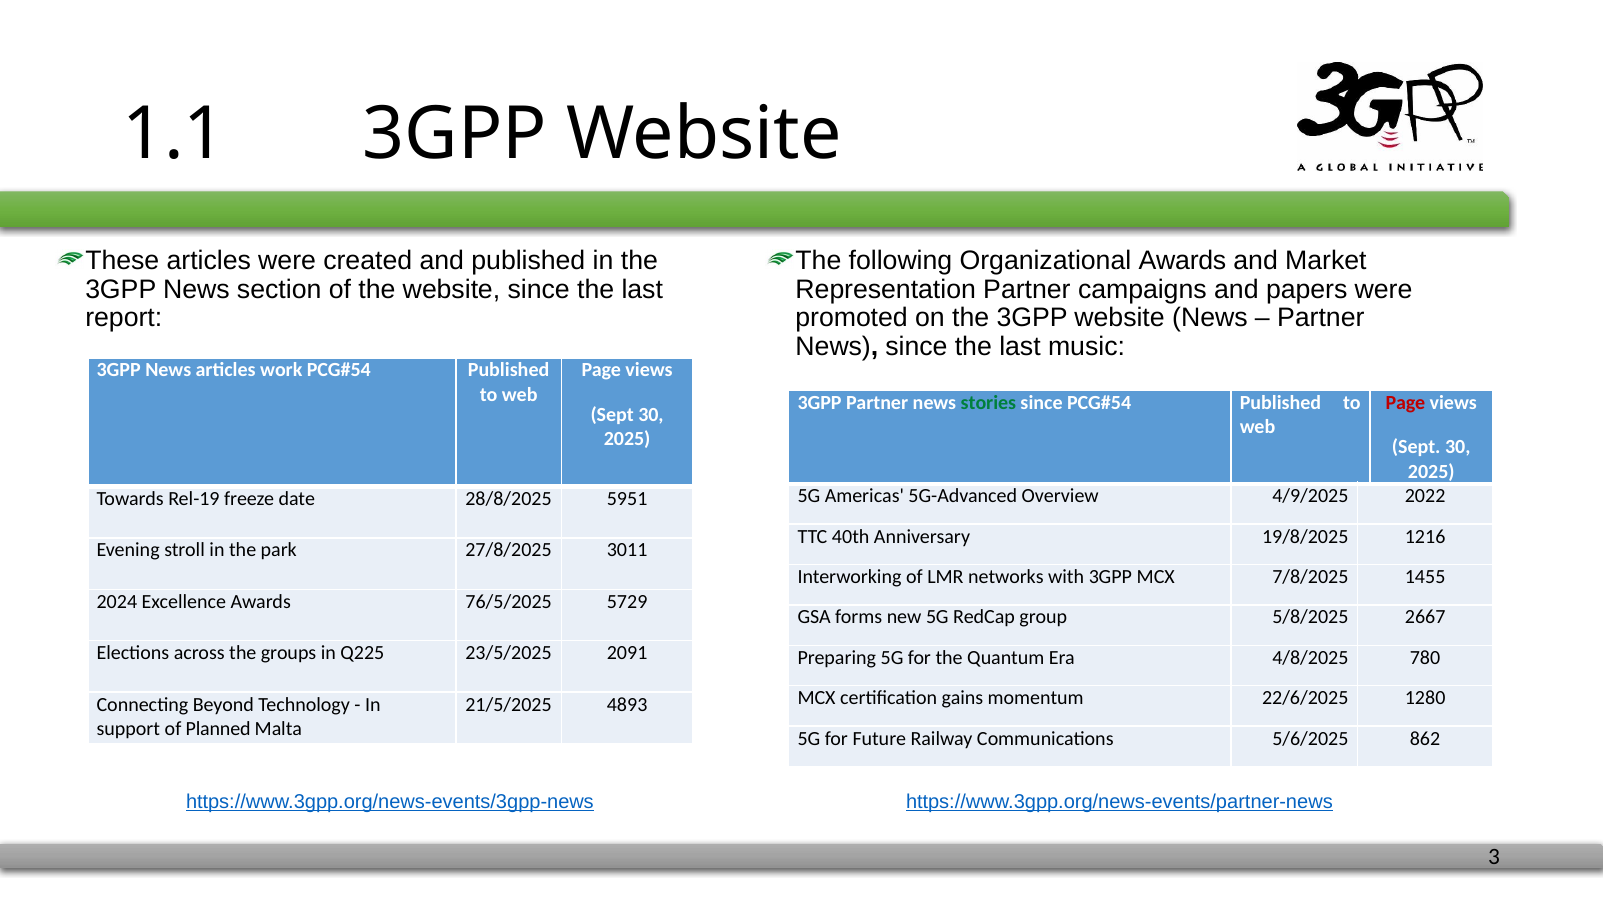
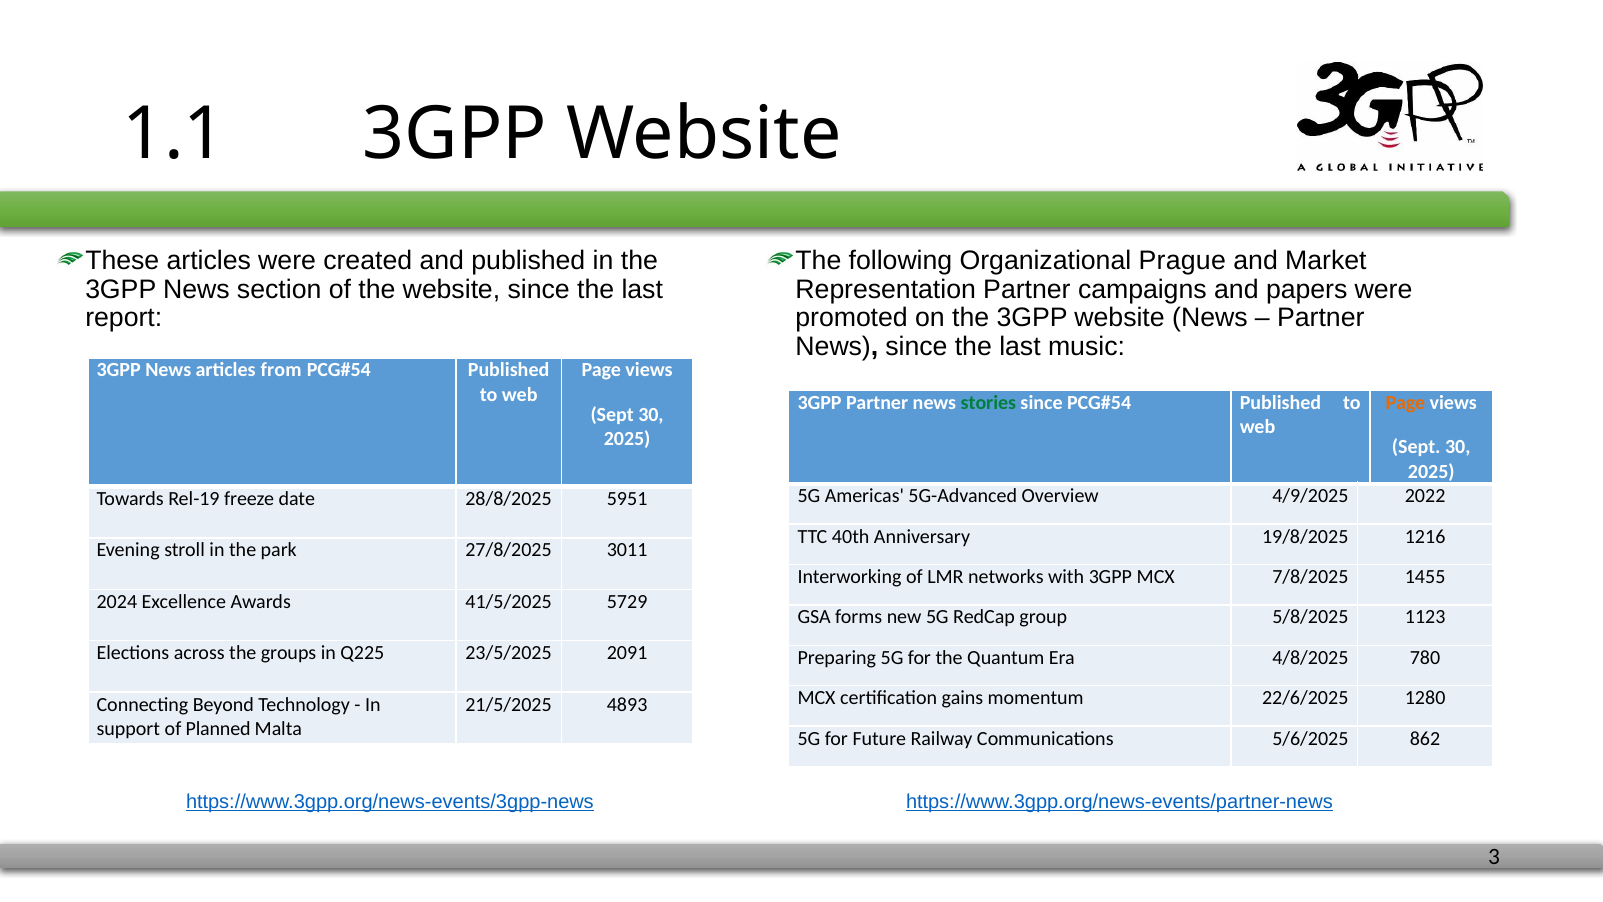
Organizational Awards: Awards -> Prague (1182, 260)
work: work -> from (281, 370)
Page colour: red -> orange (1405, 403)
76/5/2025: 76/5/2025 -> 41/5/2025 (509, 602)
2667: 2667 -> 1123 (1425, 617)
